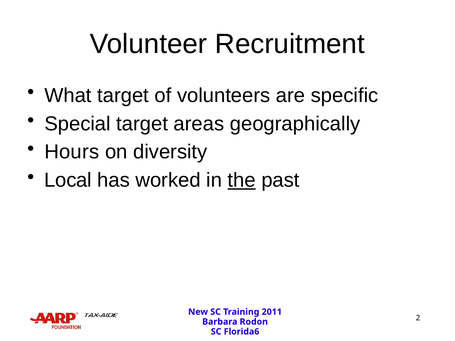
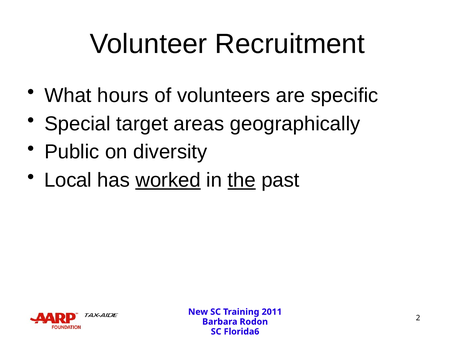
What target: target -> hours (123, 95)
Hours: Hours -> Public (72, 152)
worked underline: none -> present (168, 180)
